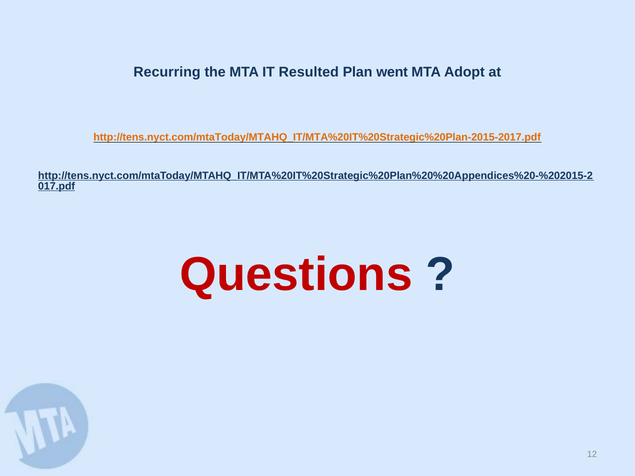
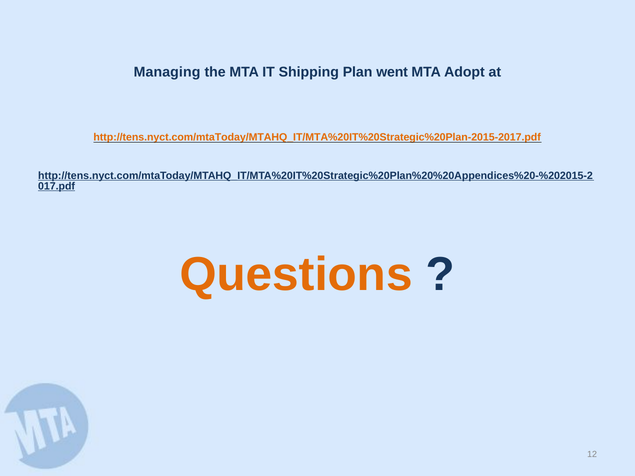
Recurring: Recurring -> Managing (167, 72)
Resulted: Resulted -> Shipping (309, 72)
Questions colour: red -> orange (296, 275)
